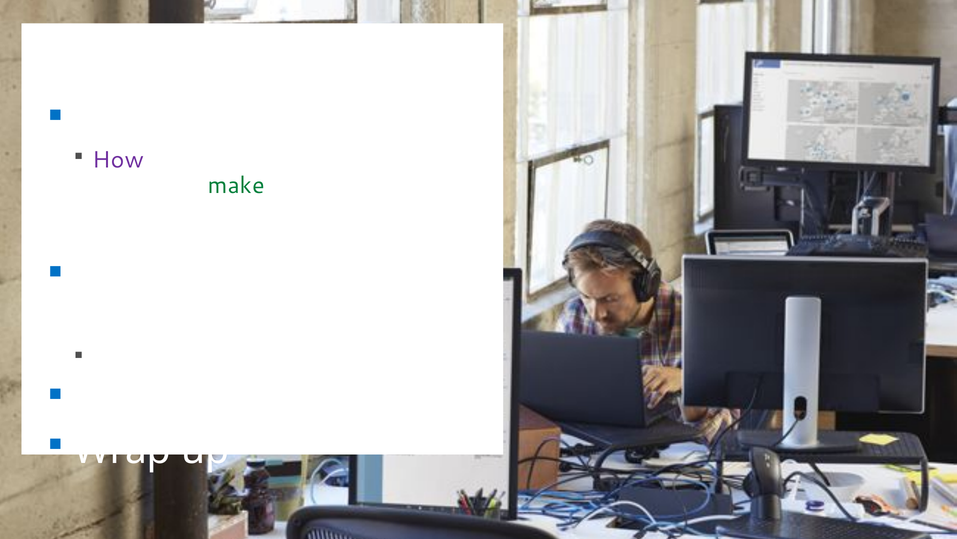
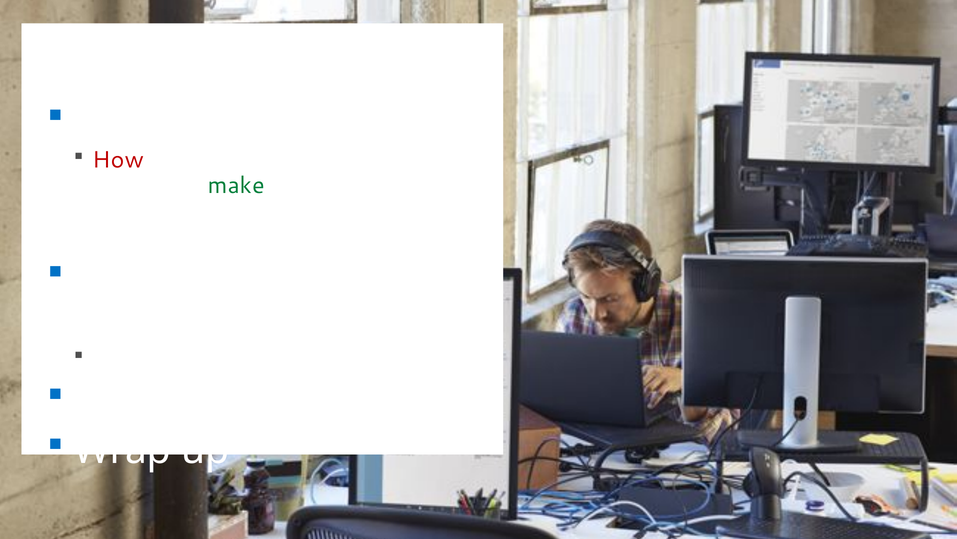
How colour: purple -> red (118, 160)
